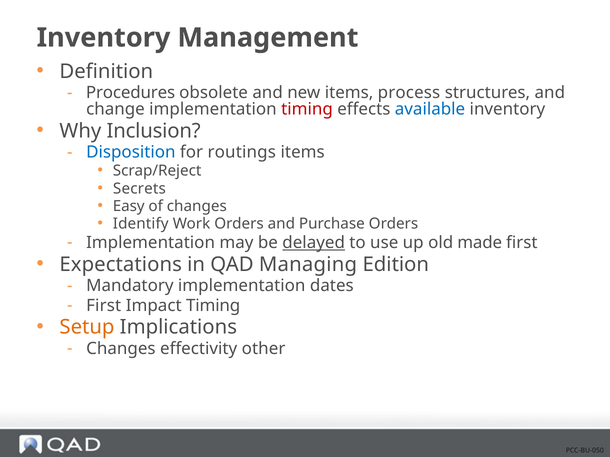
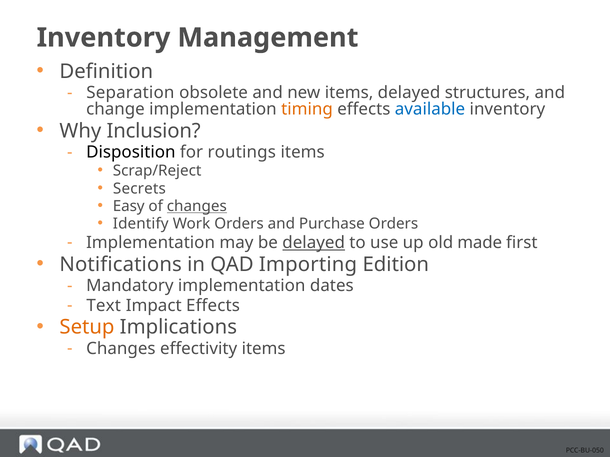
Procedures: Procedures -> Separation (130, 93)
items process: process -> delayed (409, 93)
timing colour: red -> orange (307, 109)
Disposition colour: blue -> black (131, 152)
changes underline: none -> present (197, 206)
Expectations: Expectations -> Notifications (121, 265)
Managing: Managing -> Importing (308, 265)
First: First -> Text (104, 306)
Impact Timing: Timing -> Effects (213, 306)
effectivity other: other -> items (264, 349)
